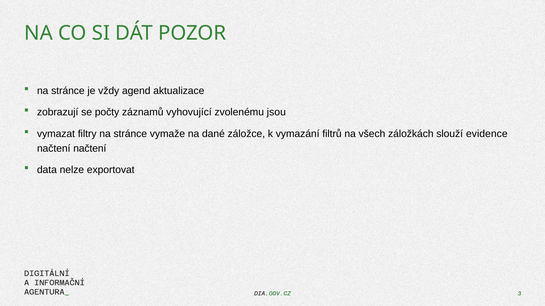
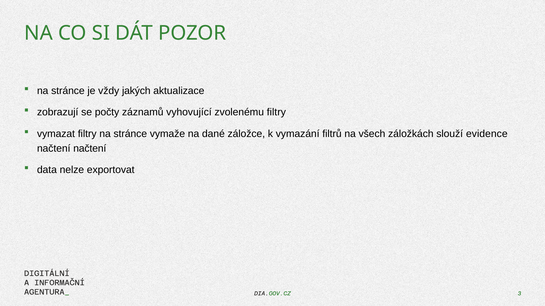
agend: agend -> jakých (136, 91)
zvolenému jsou: jsou -> filtry (276, 112)
